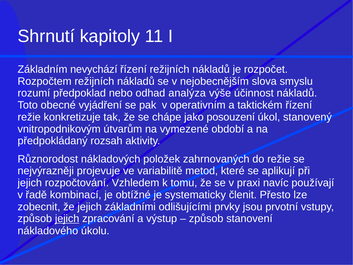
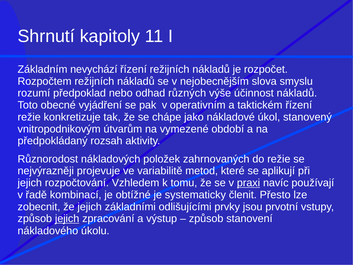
analýza: analýza -> různých (187, 93)
posouzení: posouzení -> nákladové (231, 117)
praxi underline: none -> present (249, 183)
